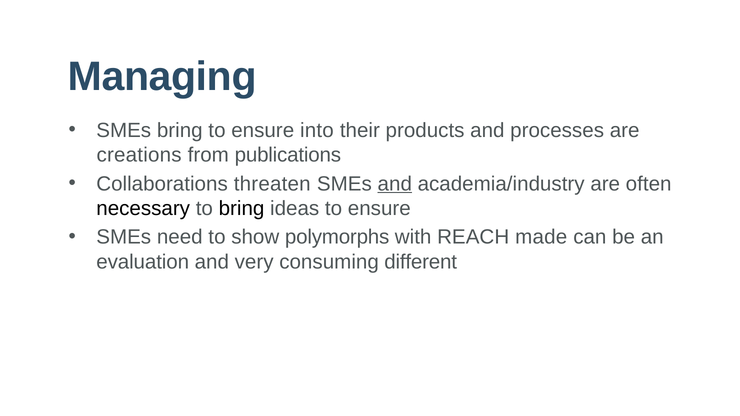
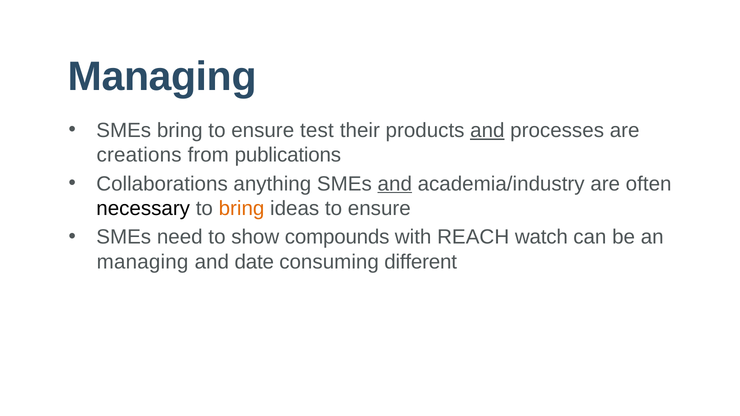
into: into -> test (317, 130)
and underline: none -> present (487, 130)
threaten: threaten -> anything (272, 184)
bring colour: black -> orange (242, 209)
polymorphs: polymorphs -> compounds (337, 237)
made: made -> watch (541, 237)
evaluation: evaluation -> managing (143, 262)
very: very -> date (254, 262)
